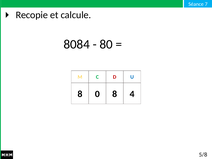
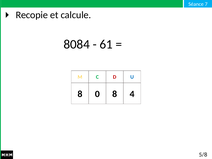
80: 80 -> 61 (106, 44)
